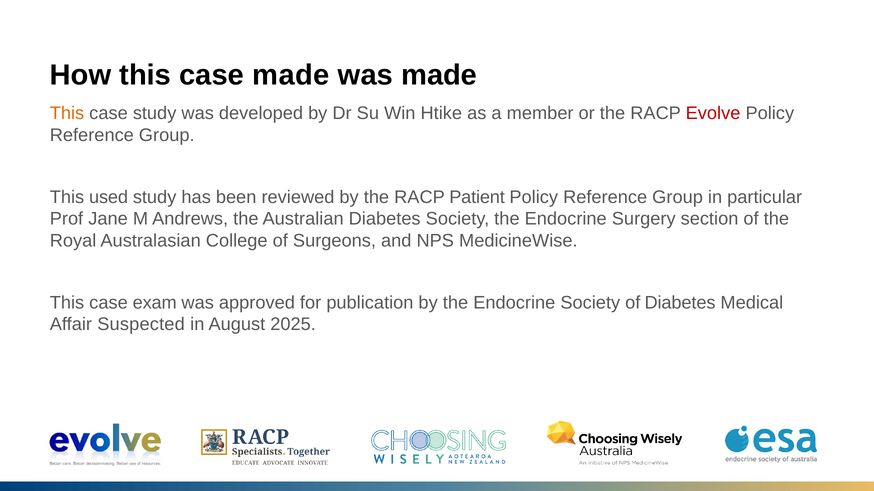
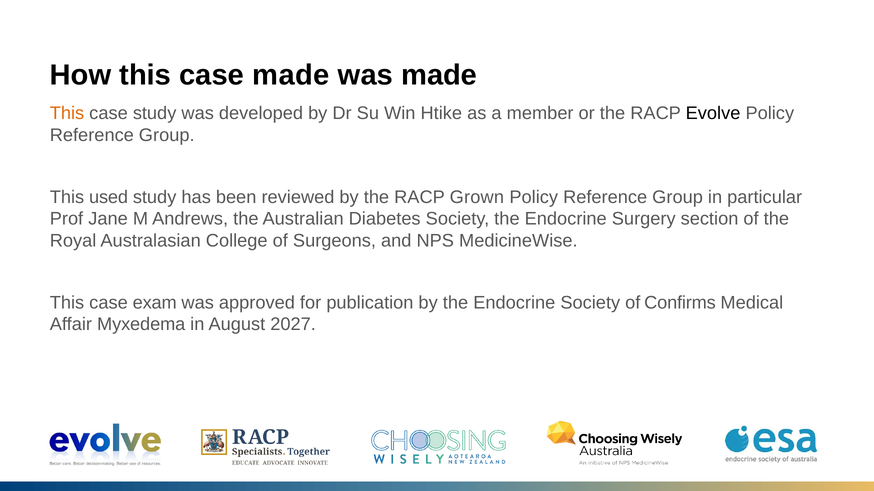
Evolve colour: red -> black (713, 113)
Patient: Patient -> Grown (477, 197)
of Diabetes: Diabetes -> Confirms (680, 303)
Suspected: Suspected -> Myxedema (141, 325)
2025: 2025 -> 2027 (293, 325)
